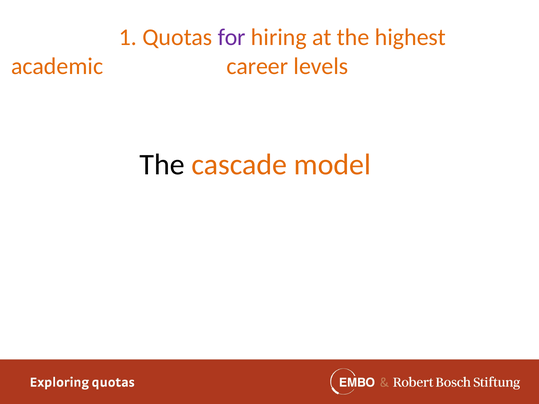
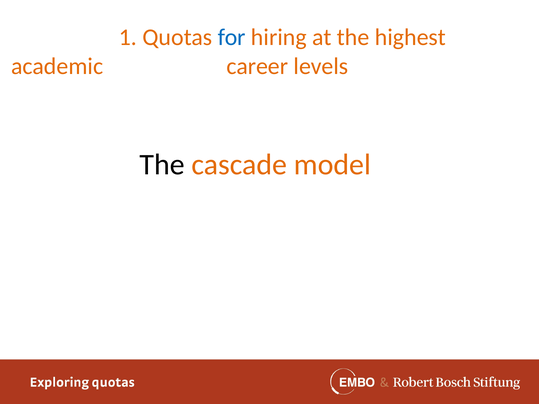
for colour: purple -> blue (232, 37)
